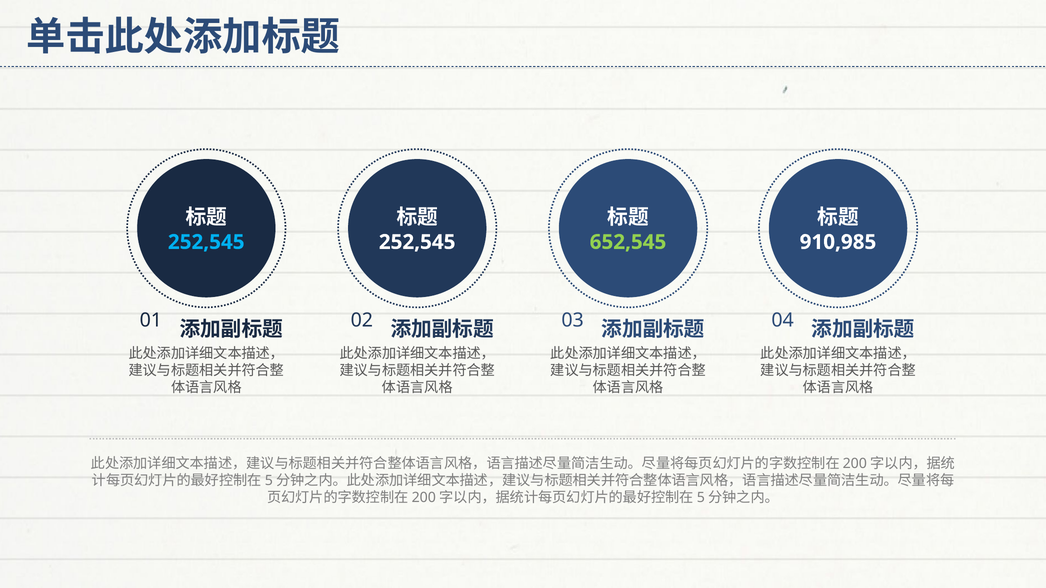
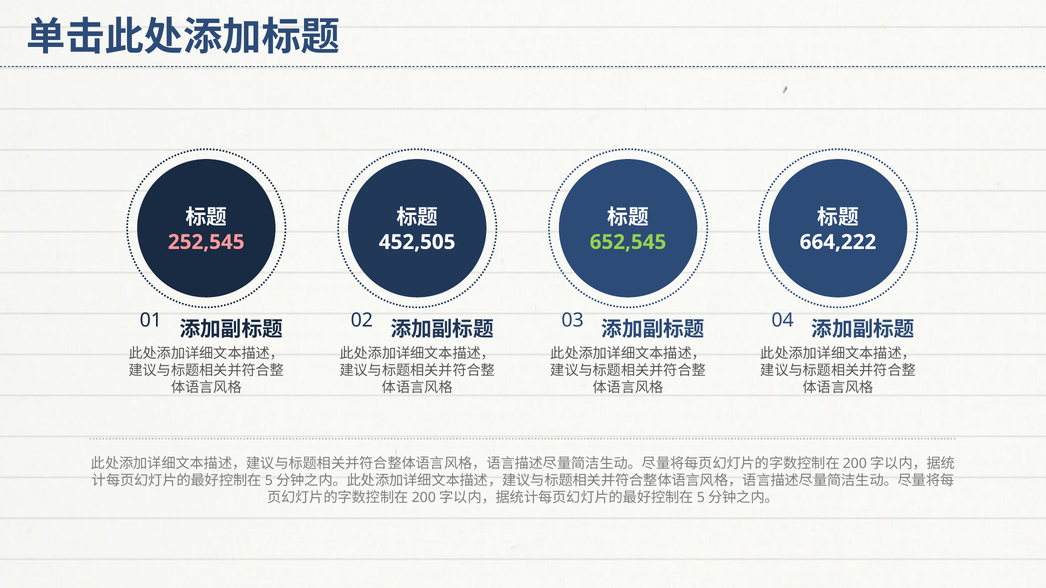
252,545 colour: light blue -> pink (206, 242)
252,545: 252,545 -> 452,505 (417, 242)
910,985: 910,985 -> 664,222 (838, 242)
